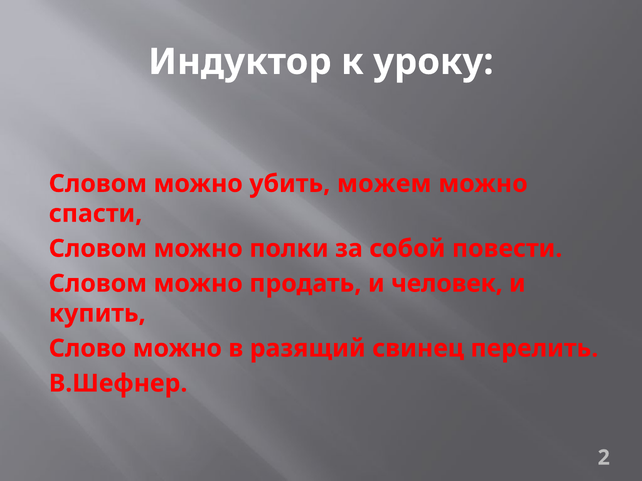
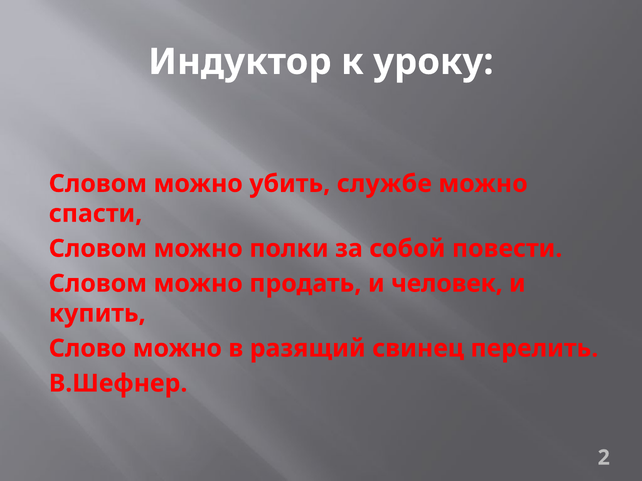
можем: можем -> службе (384, 184)
